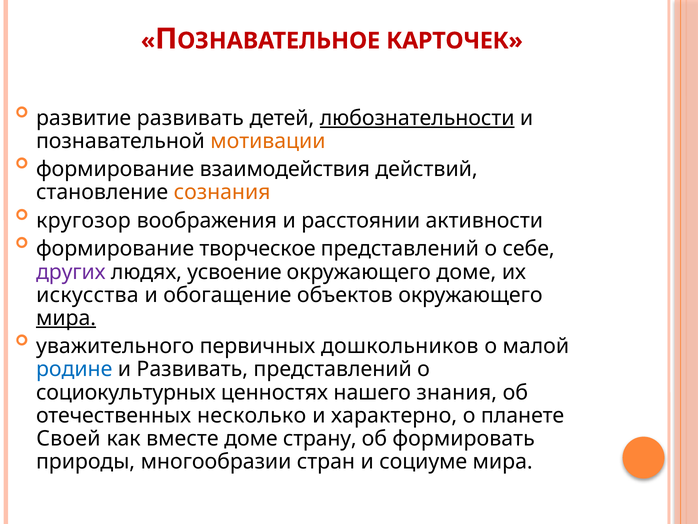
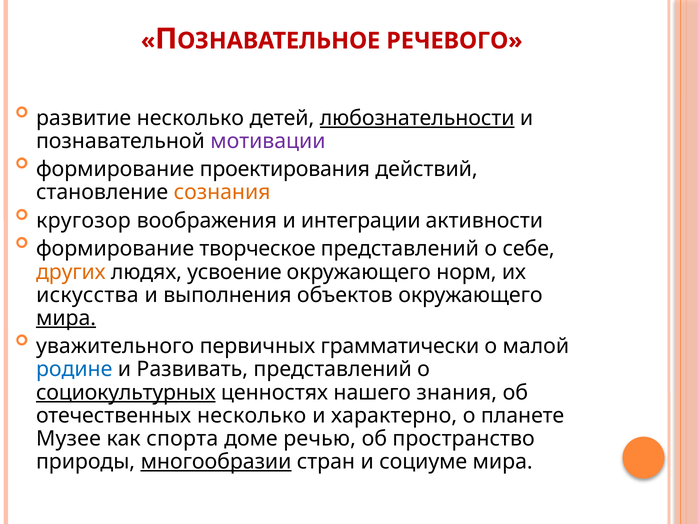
КАРТОЧЕК: КАРТОЧЕК -> РЕЧЕВОГО (454, 41)
развитие развивать: развивать -> несколько (190, 118)
мотивации colour: orange -> purple (268, 141)
взаимодействия: взаимодействия -> проектирования (285, 169)
расстоянии: расстоянии -> интеграции (361, 220)
других colour: purple -> orange (71, 272)
окружающего доме: доме -> норм (466, 272)
обогащение: обогащение -> выполнения (227, 295)
дошкольников: дошкольников -> грамматически (400, 346)
социокультурных underline: none -> present (126, 392)
Своей: Своей -> Музее (68, 438)
вместе: вместе -> спорта (182, 438)
страну: страну -> речью (320, 438)
формировать: формировать -> пространство (464, 438)
многообразии underline: none -> present (216, 461)
